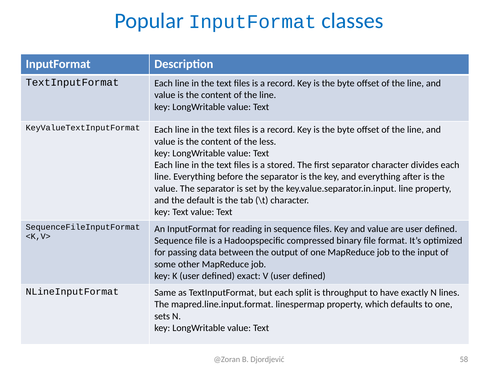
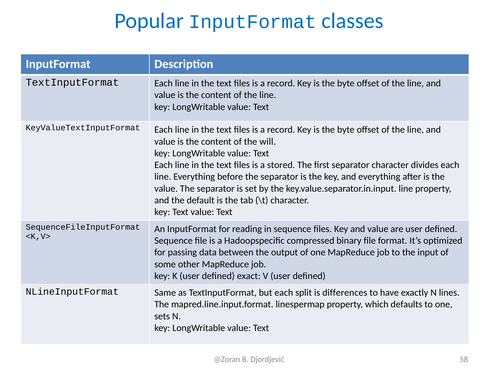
less: less -> will (268, 142)
throughput: throughput -> differences (345, 293)
